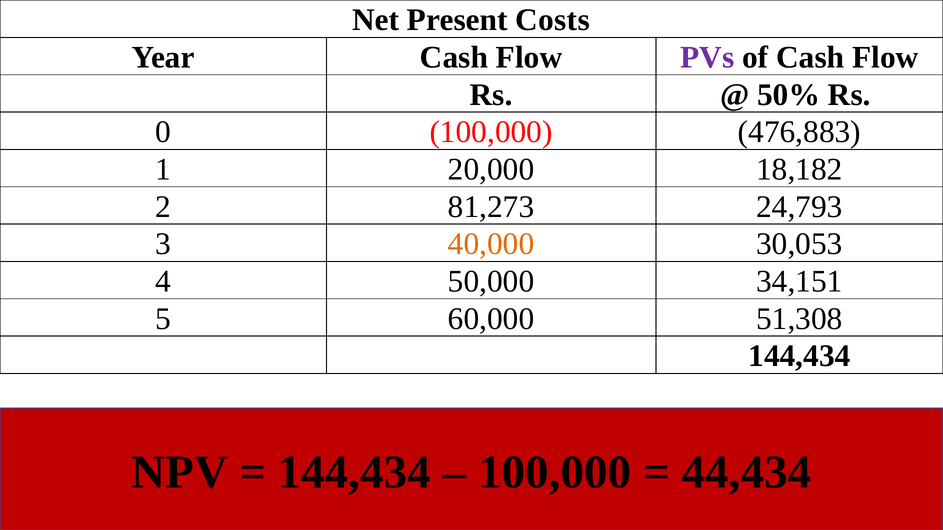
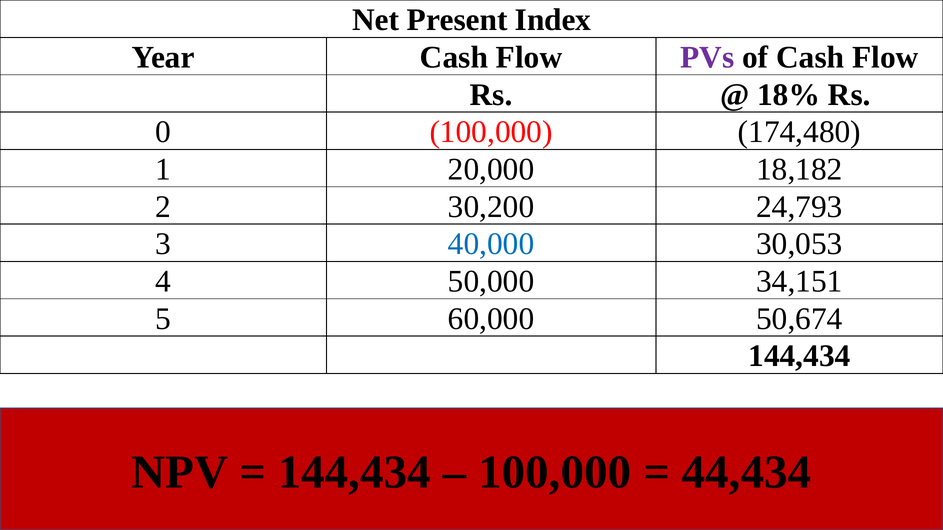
Costs: Costs -> Index (553, 20)
50%: 50% -> 18% (789, 95)
476,883: 476,883 -> 174,480 (799, 132)
81,273: 81,273 -> 30,200 (491, 207)
40,000 colour: orange -> blue (491, 244)
51,308: 51,308 -> 50,674 (799, 319)
